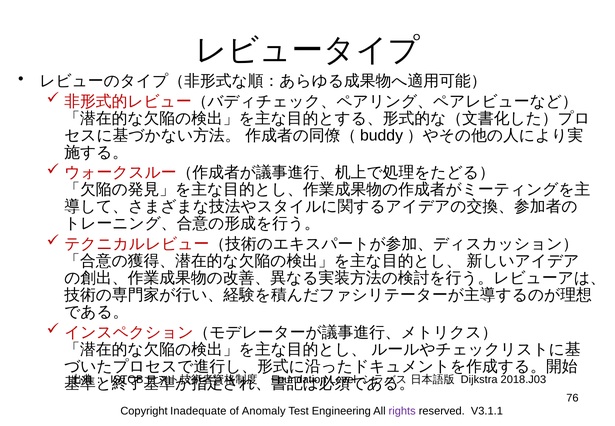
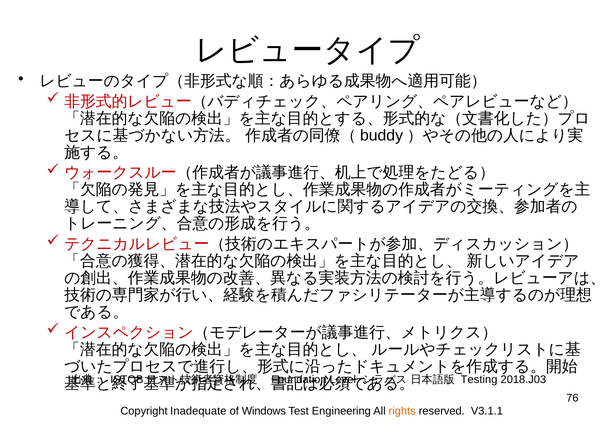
Dijkstra: Dijkstra -> Testing (479, 380)
Anomaly: Anomaly -> Windows (264, 411)
rights colour: purple -> orange (402, 411)
